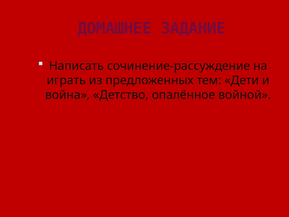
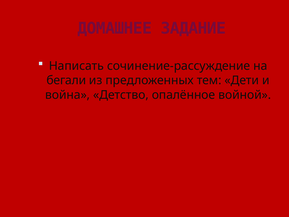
играть: играть -> бегали (66, 80)
